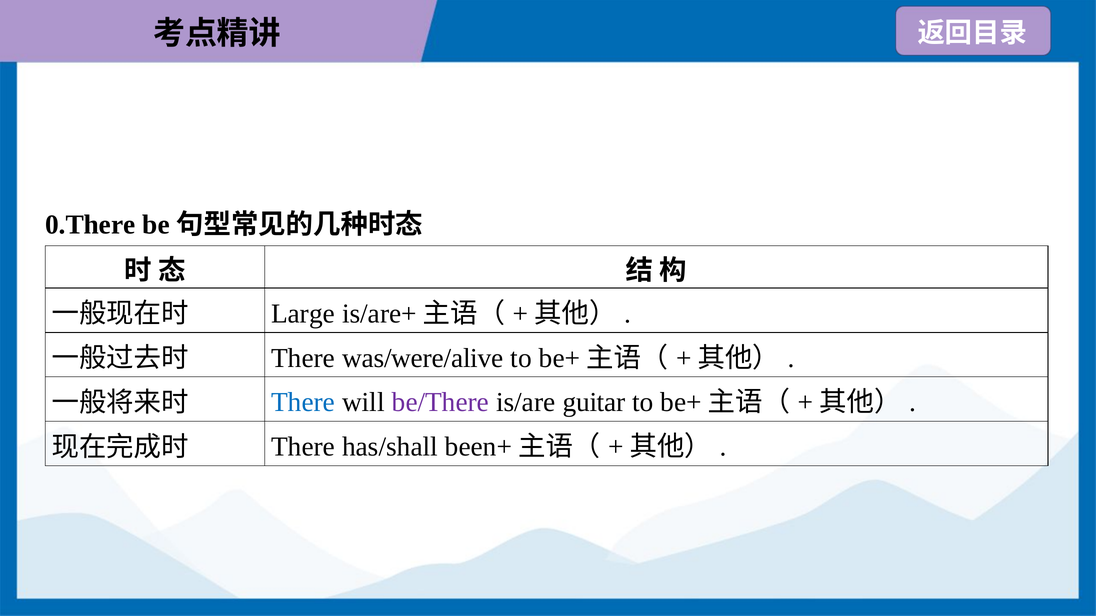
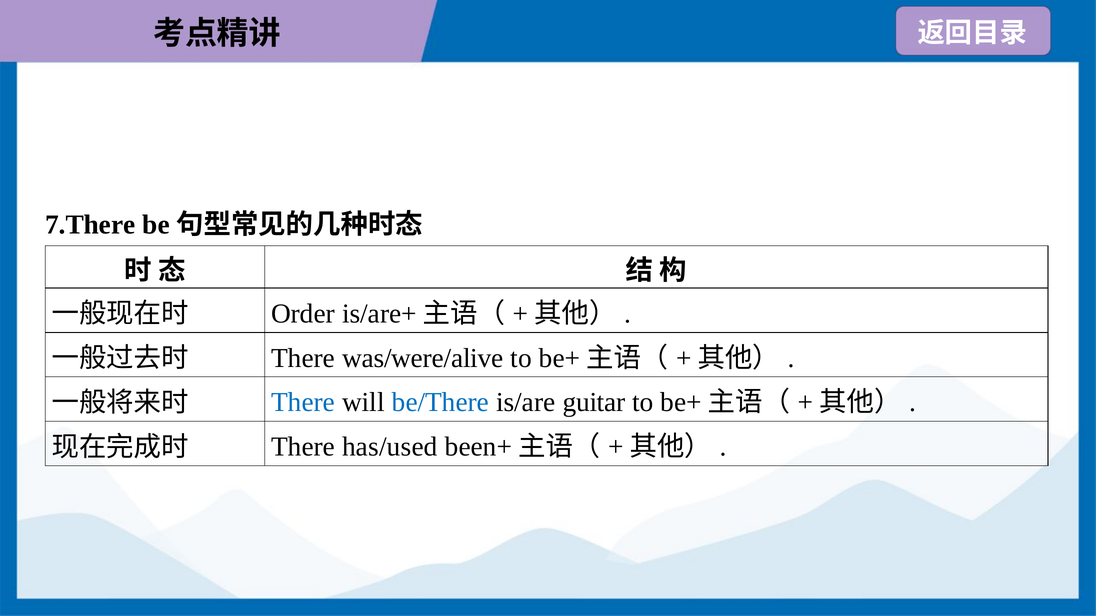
0.There: 0.There -> 7.There (90, 225)
Large: Large -> Order (303, 314)
be/There colour: purple -> blue (440, 403)
has/shall: has/shall -> has/used (390, 447)
